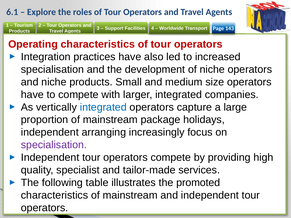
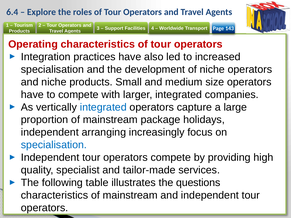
6.1: 6.1 -> 6.4 (12, 12)
specialisation colour: purple -> blue (54, 145)
promoted: promoted -> questions (198, 183)
